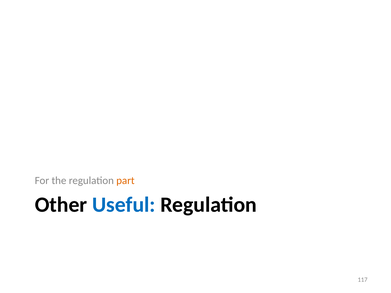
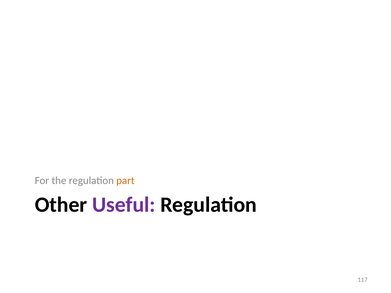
Useful colour: blue -> purple (124, 205)
